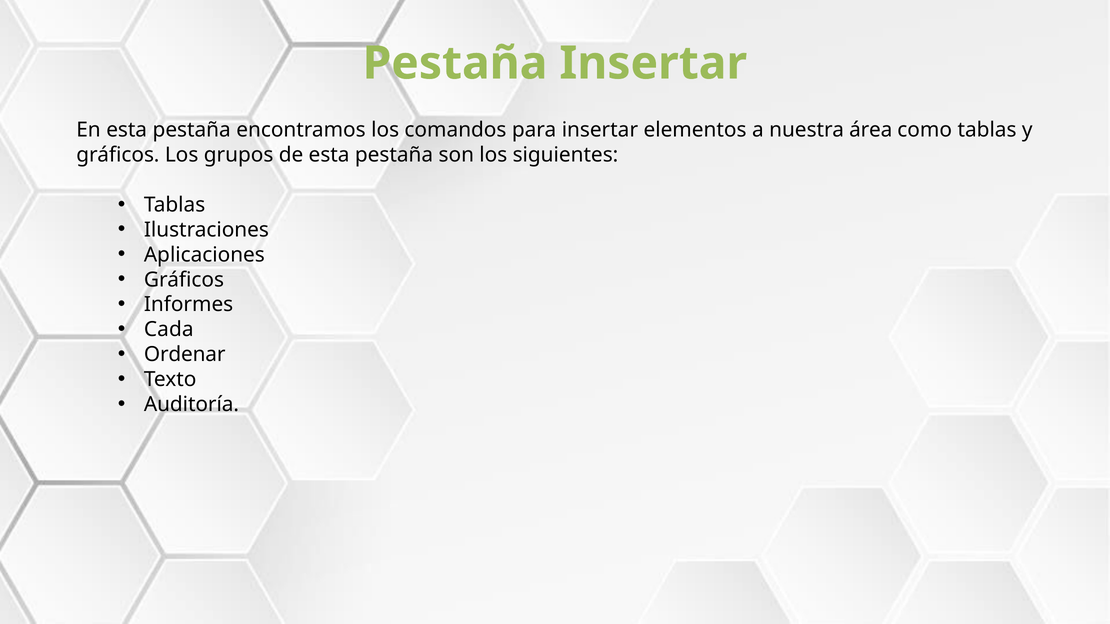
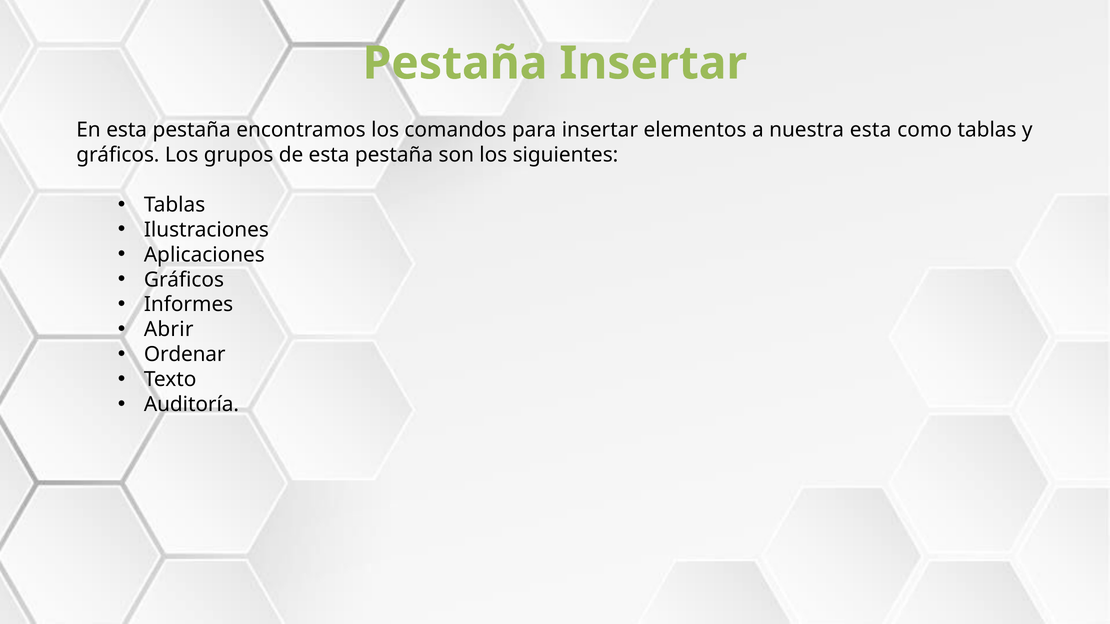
nuestra área: área -> esta (871, 130)
Cada: Cada -> Abrir (169, 330)
